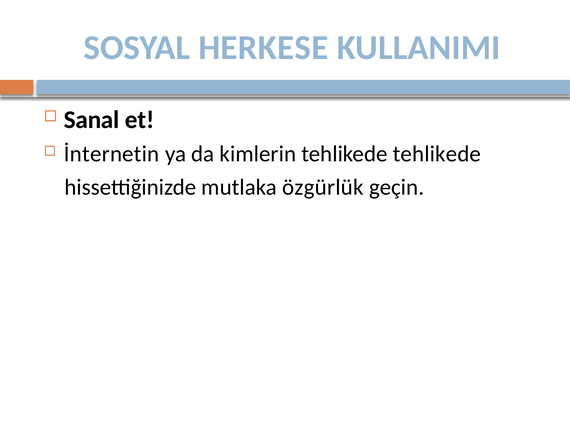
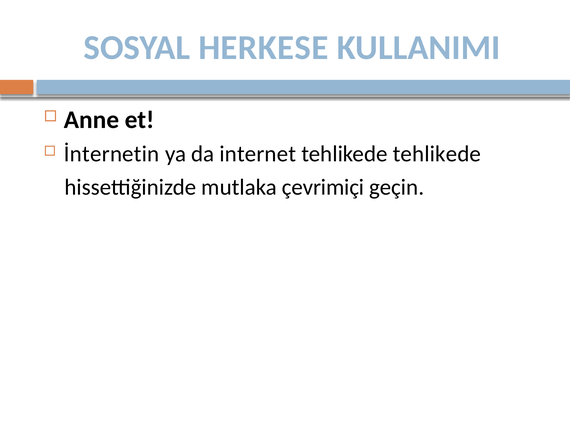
Sanal: Sanal -> Anne (91, 120)
kimlerin: kimlerin -> internet (258, 154)
özgürlük: özgürlük -> çevrimiçi (323, 187)
